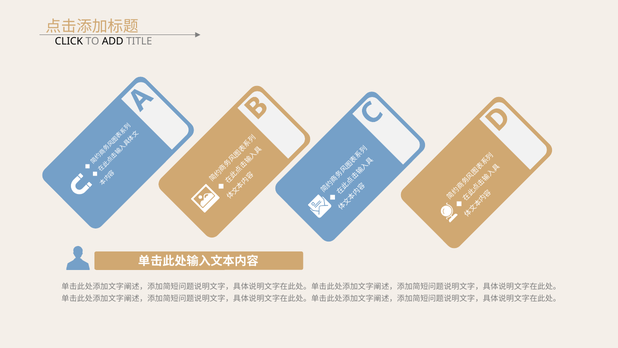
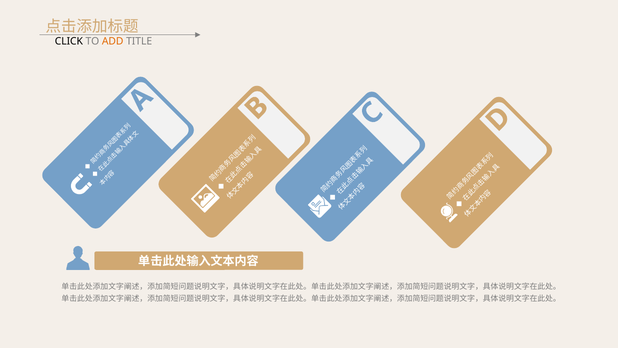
ADD colour: black -> orange (113, 41)
